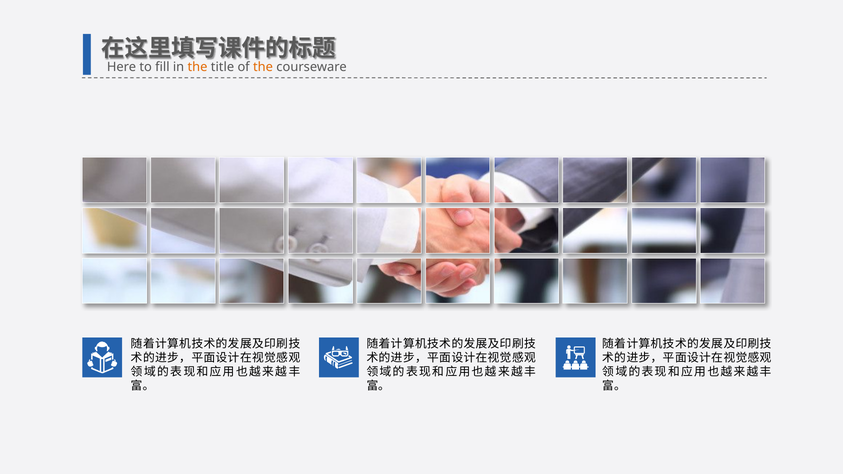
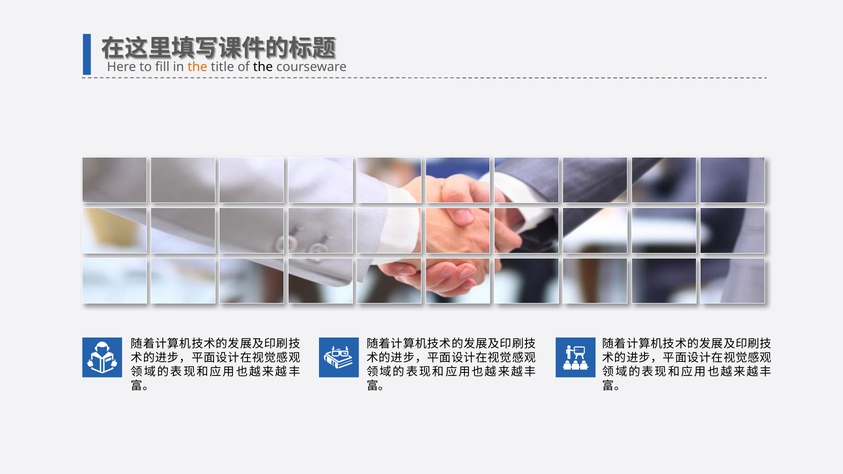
the colour: orange -> black (263, 67)
